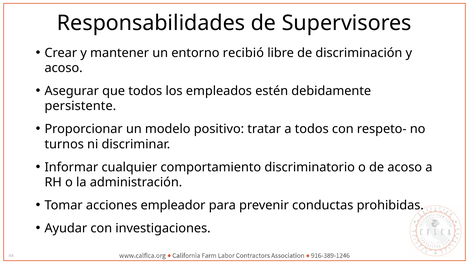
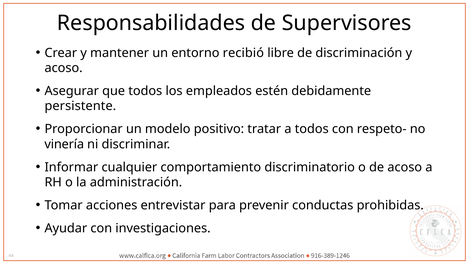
turnos: turnos -> vinería (64, 144)
empleador: empleador -> entrevistar (173, 205)
